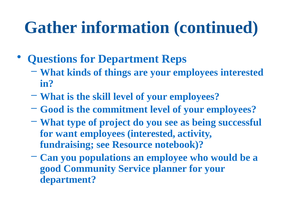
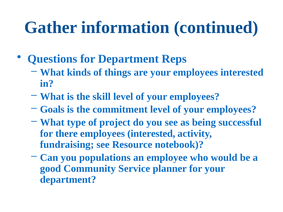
Good: Good -> Goals (52, 110)
want: want -> there (67, 134)
